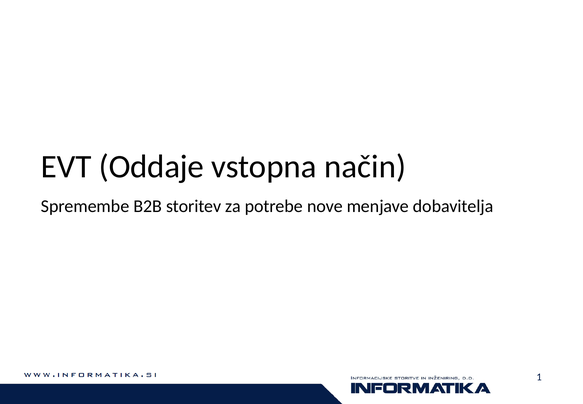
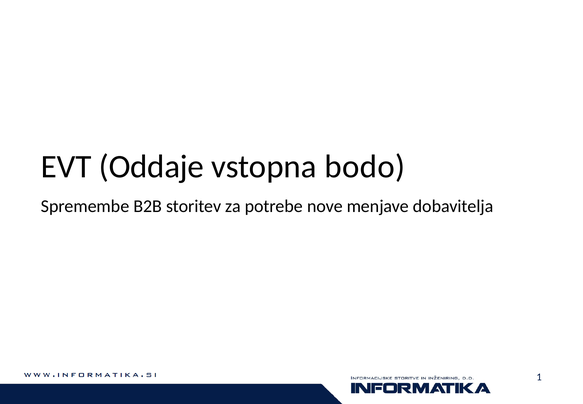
način: način -> bodo (365, 167)
